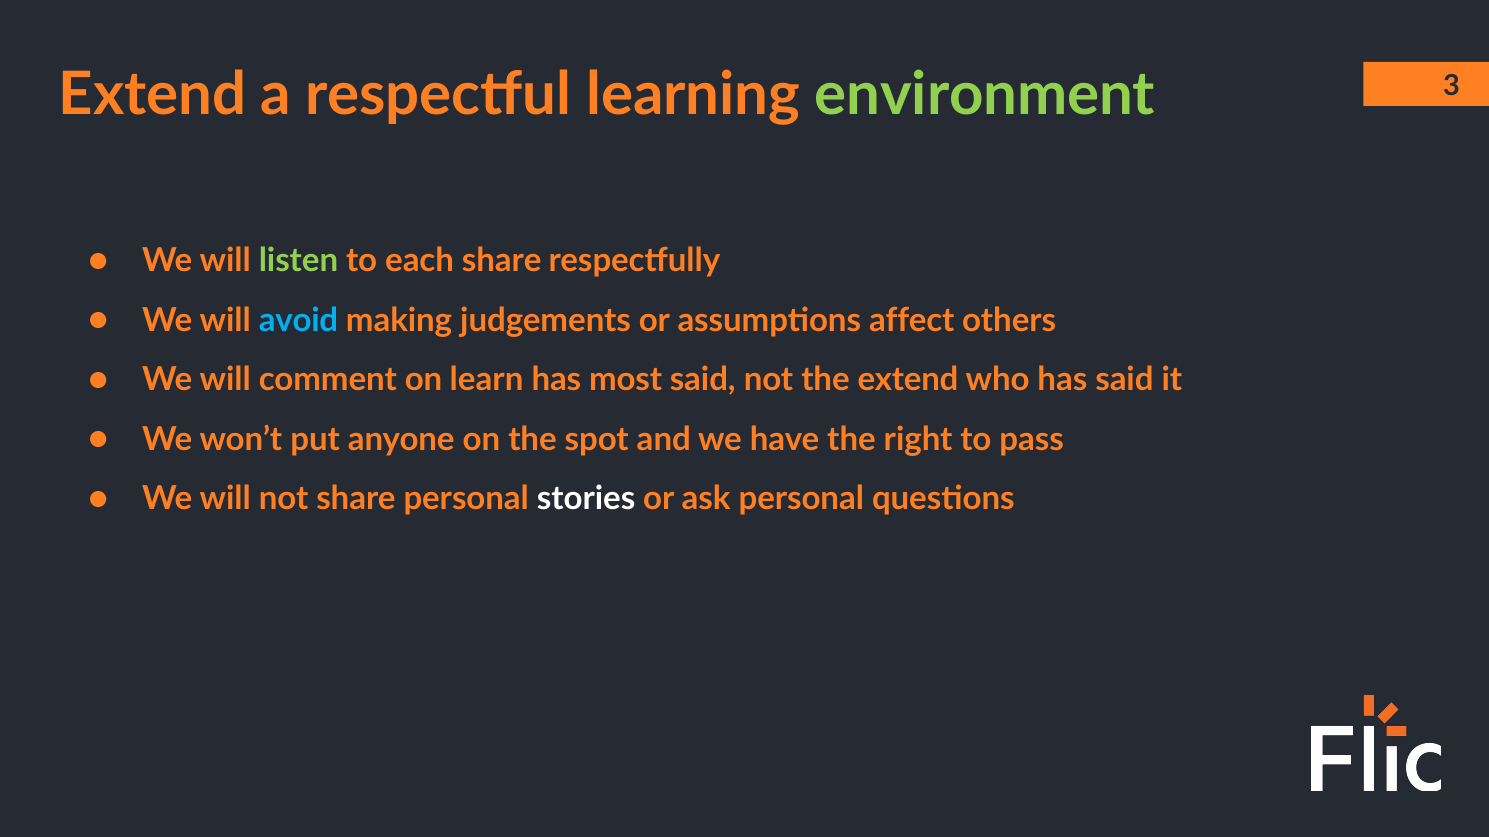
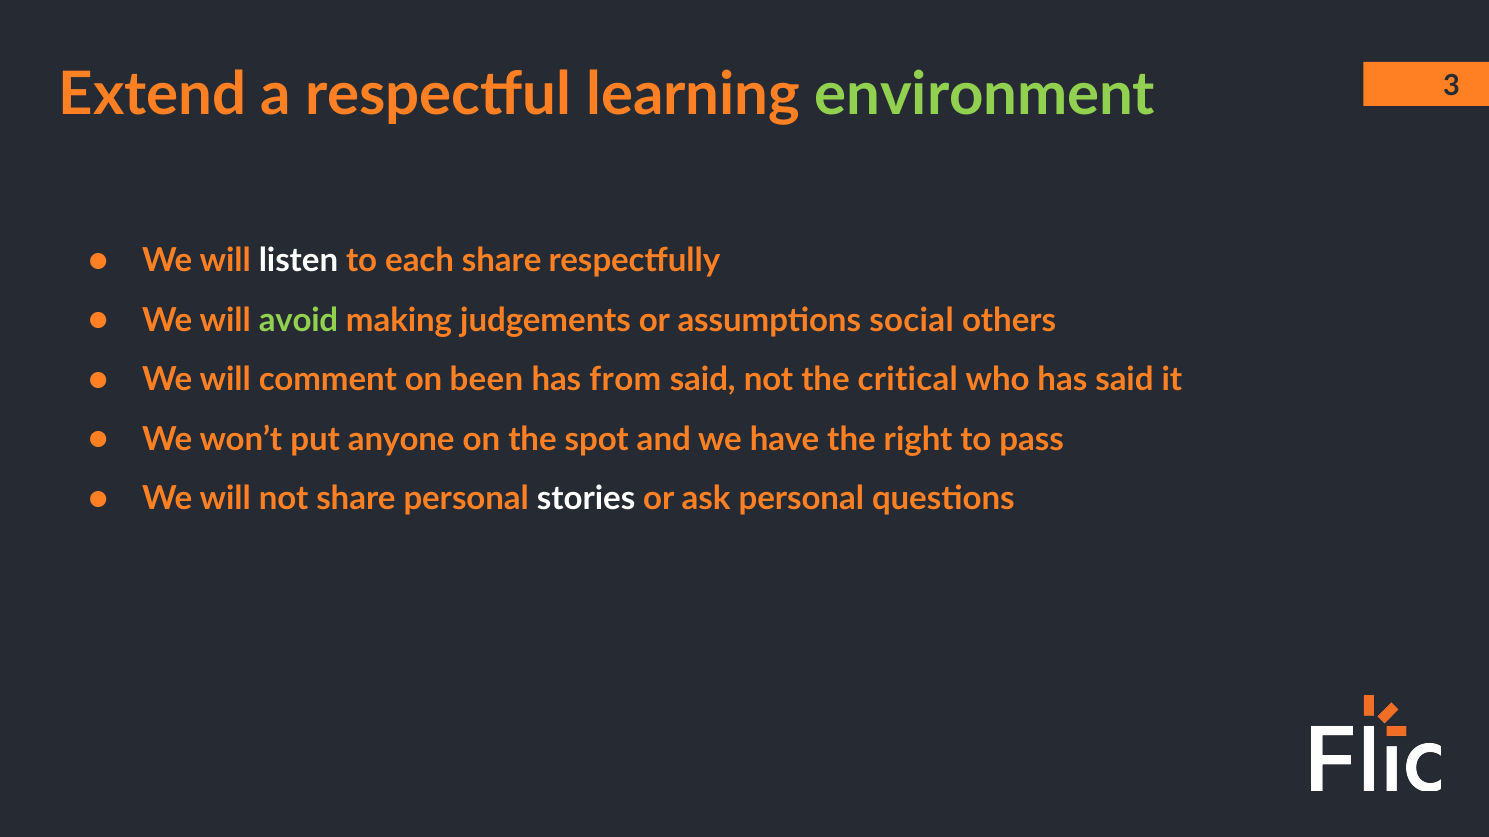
listen colour: light green -> white (299, 261)
avoid colour: light blue -> light green (299, 321)
affect: affect -> social (912, 321)
learn: learn -> been (486, 380)
most: most -> from (625, 380)
the extend: extend -> critical (908, 380)
